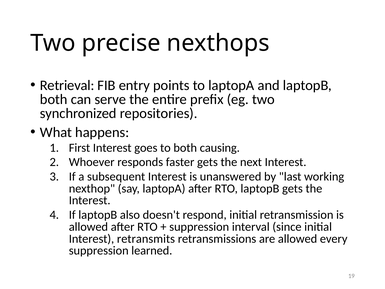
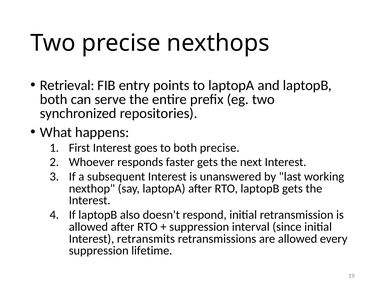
both causing: causing -> precise (220, 148)
learned: learned -> lifetime (152, 250)
